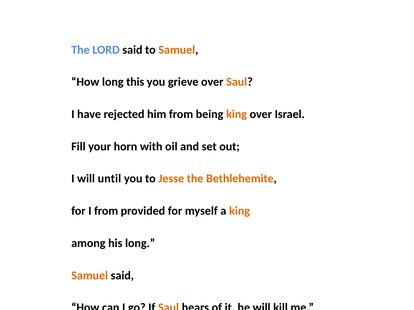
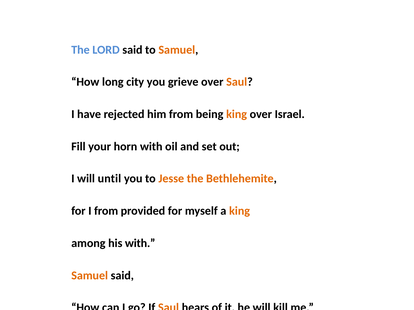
this: this -> city (135, 82)
his long: long -> with (140, 244)
